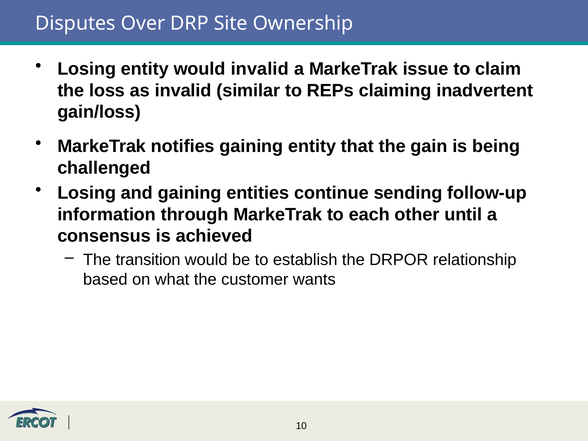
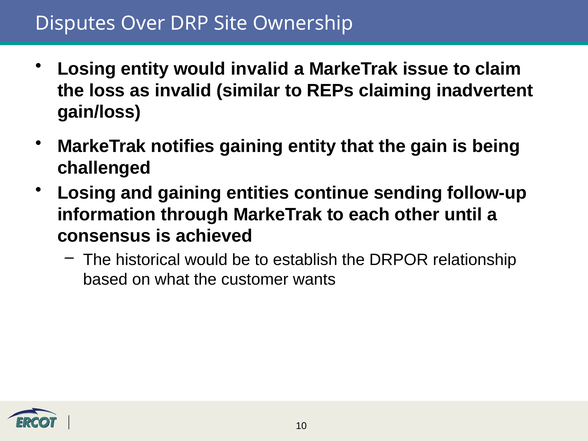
transition: transition -> historical (148, 260)
